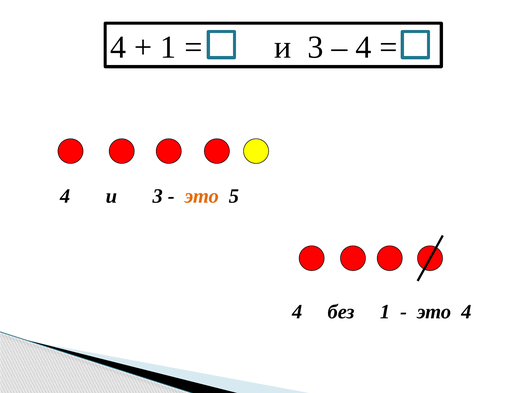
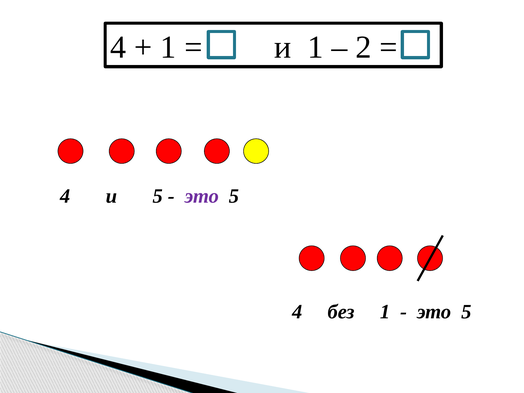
3: 3 -> 1 (315, 47)
4: 4 -> 2 (363, 47)
4 и 3: 3 -> 5 (158, 196)
это colour: orange -> purple (202, 196)
4: 4 -> 5 (466, 312)
